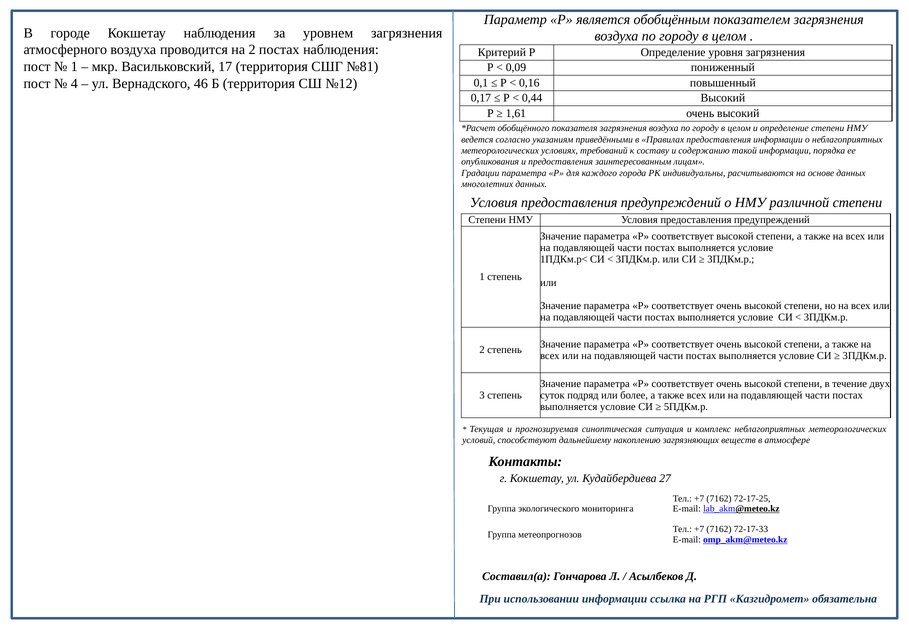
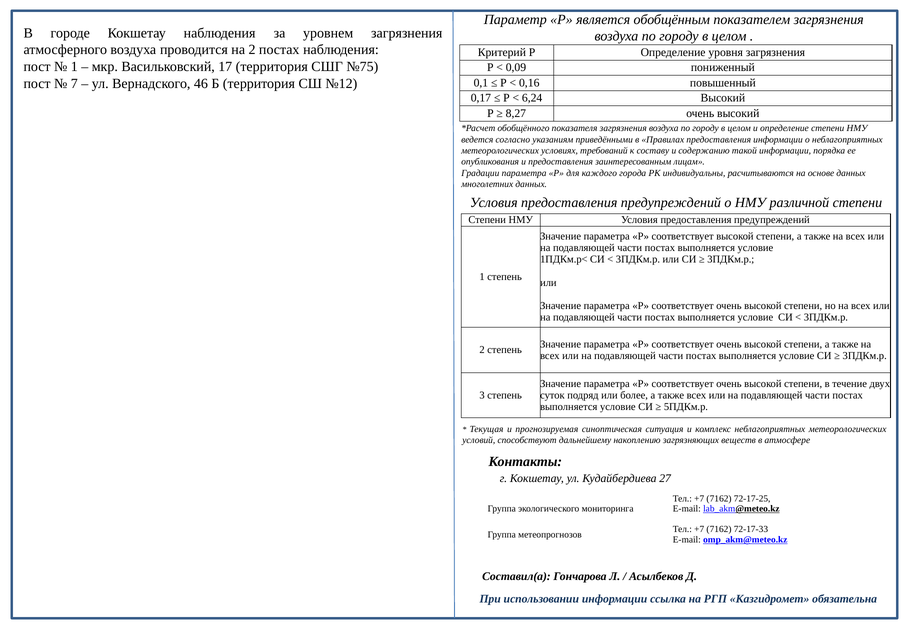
№81: №81 -> №75 (362, 67)
4: 4 -> 7 (74, 83)
0,44: 0,44 -> 6,24 (532, 98)
1,61: 1,61 -> 8,27 (516, 113)
